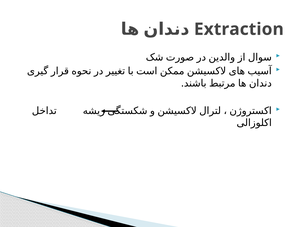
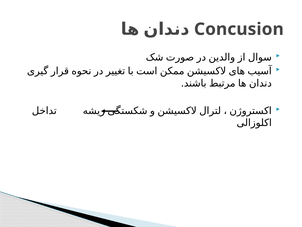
Extraction: Extraction -> Concusion (239, 29)
